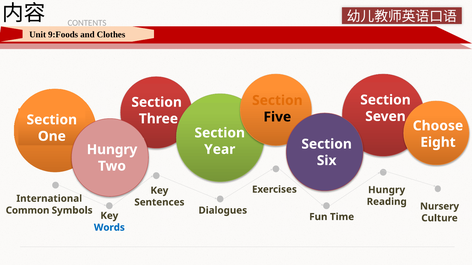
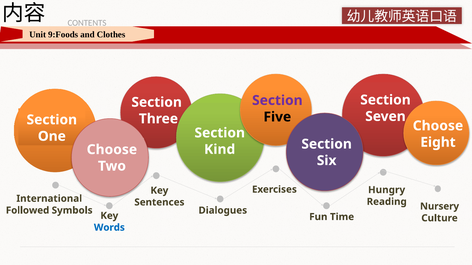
Section colour: orange -> purple (277, 101)
Year: Year -> Kind (220, 150)
Hungry: Hungry -> Choose (112, 150)
Common: Common -> Followed (28, 211)
